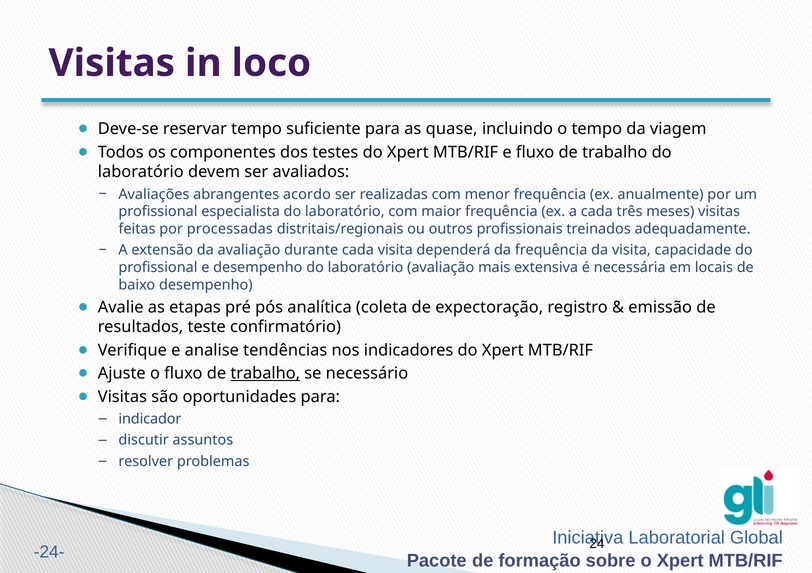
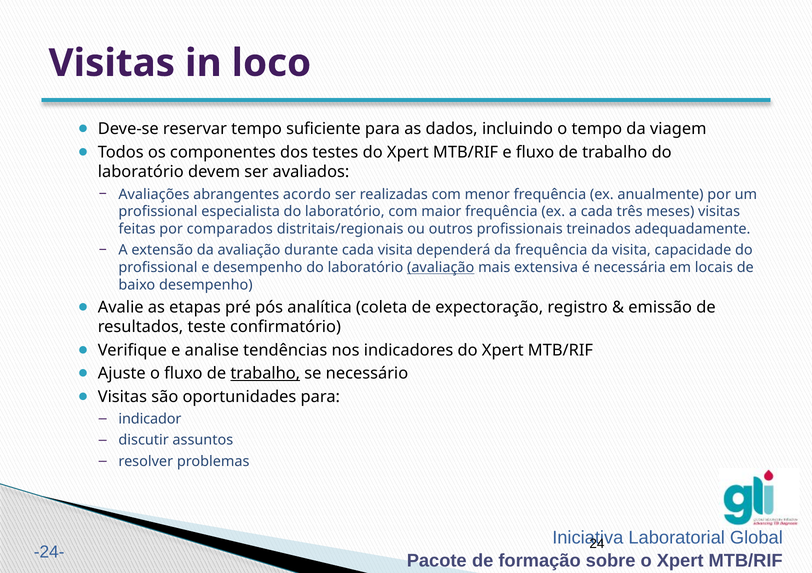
quase: quase -> dados (452, 129)
processadas: processadas -> comparados (230, 229)
avaliação underline: none -> present (441, 268)
